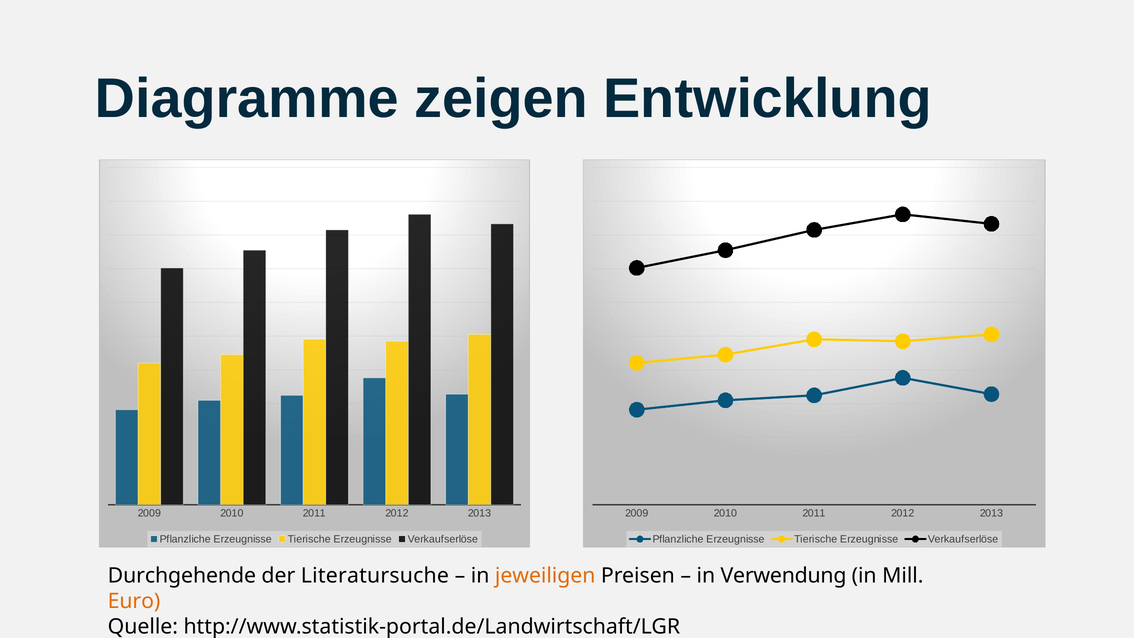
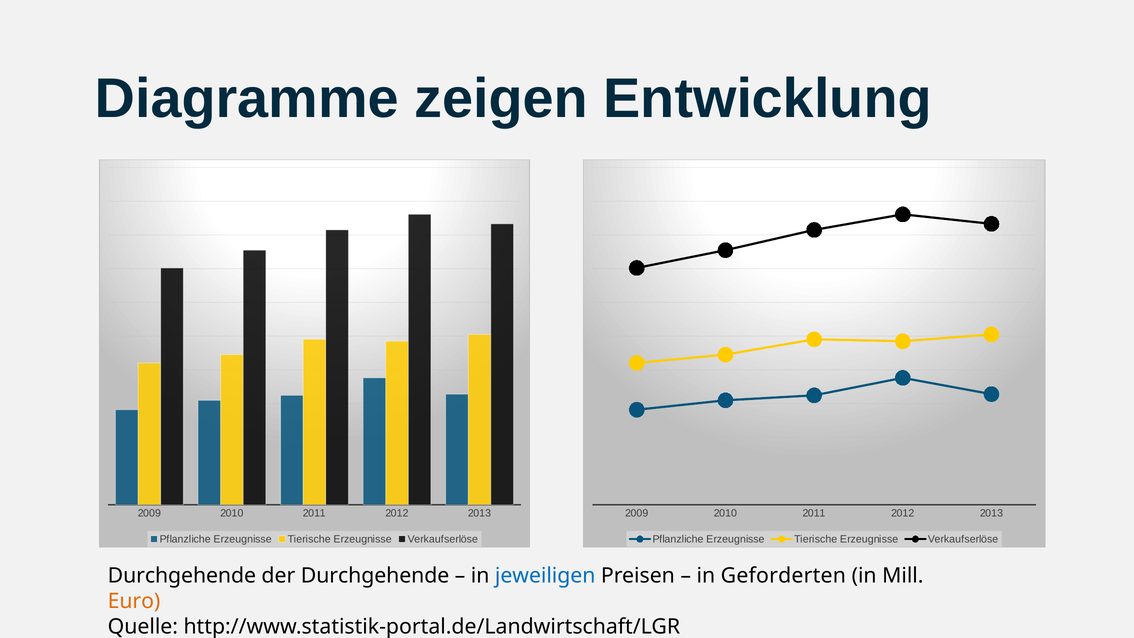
der Literatursuche: Literatursuche -> Durchgehende (375, 576)
jeweiligen colour: orange -> blue (545, 576)
Verwendung: Verwendung -> Geforderten (783, 576)
